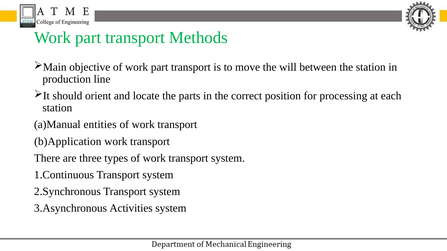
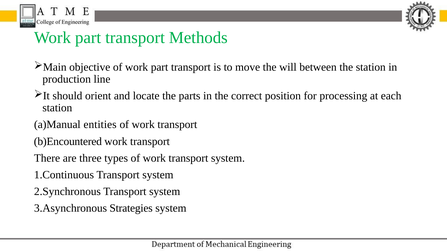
b)Application: b)Application -> b)Encountered (68, 142)
Activities: Activities -> Strategies (131, 208)
